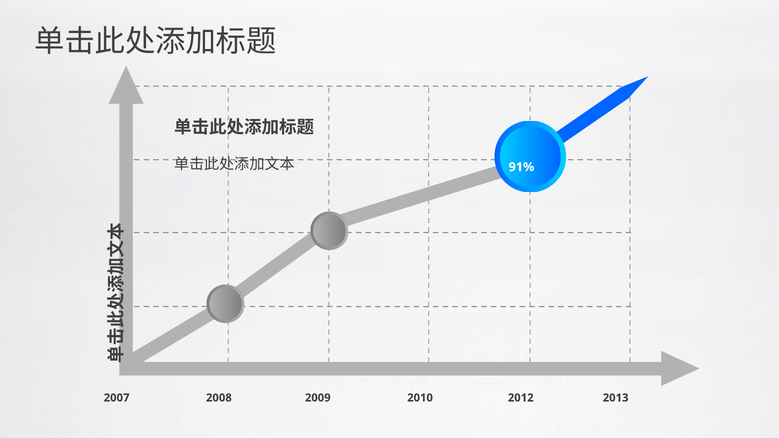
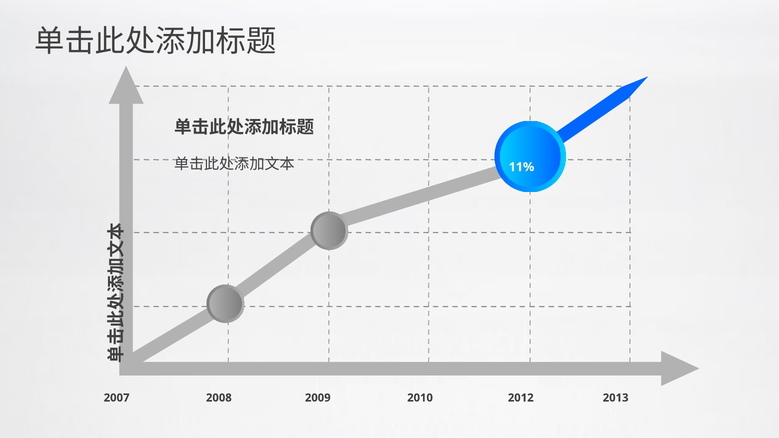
91%: 91% -> 11% (521, 167)
